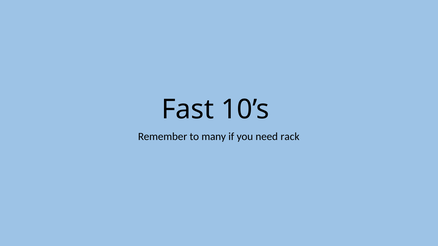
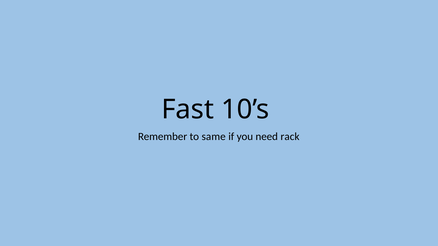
many: many -> same (214, 137)
